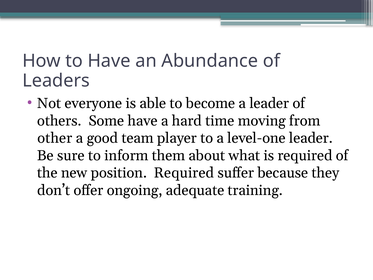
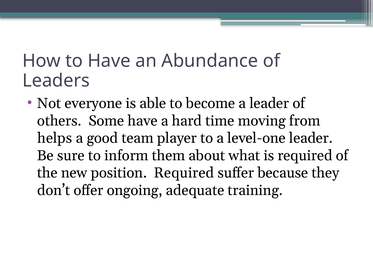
other: other -> helps (55, 138)
